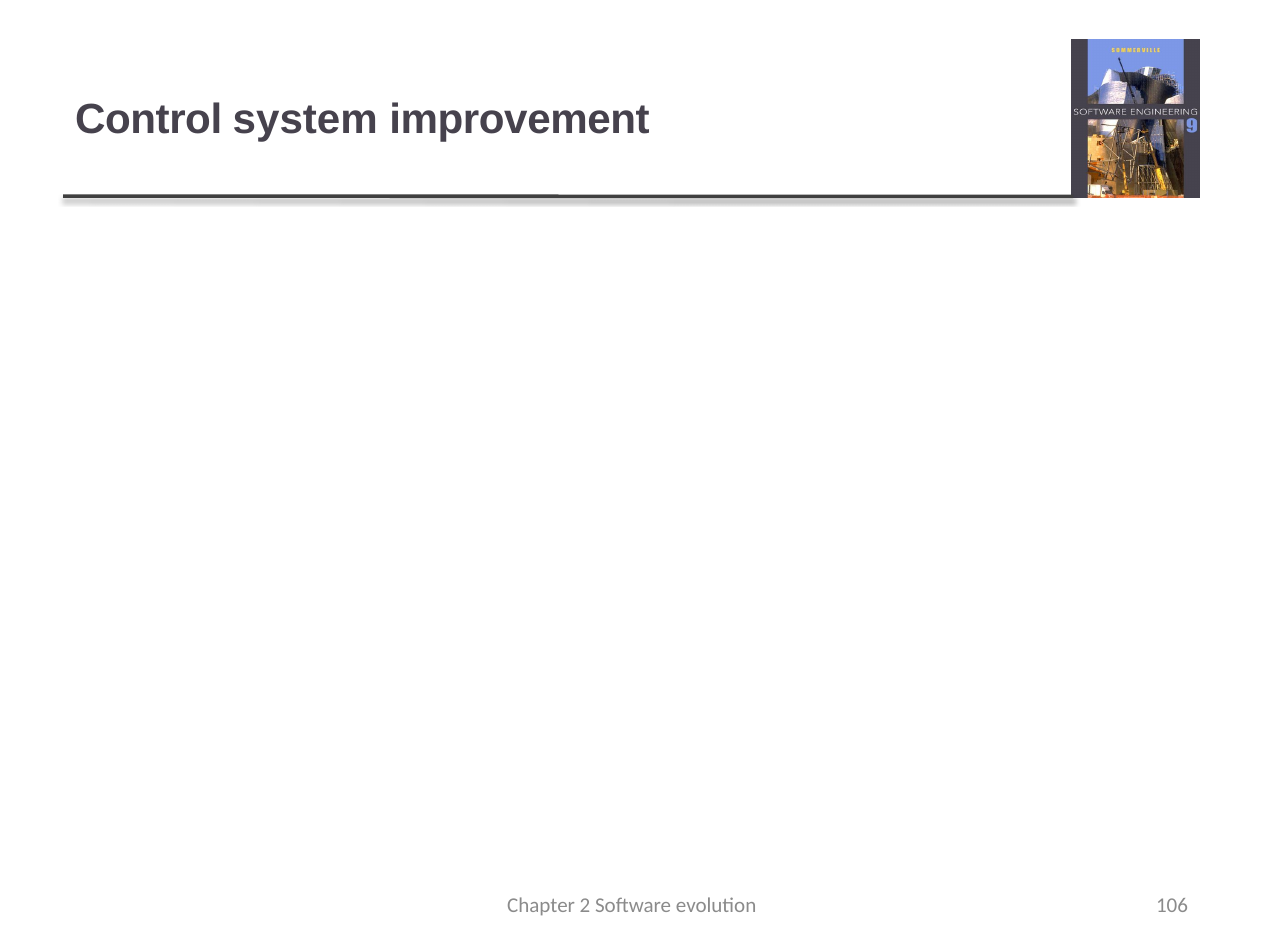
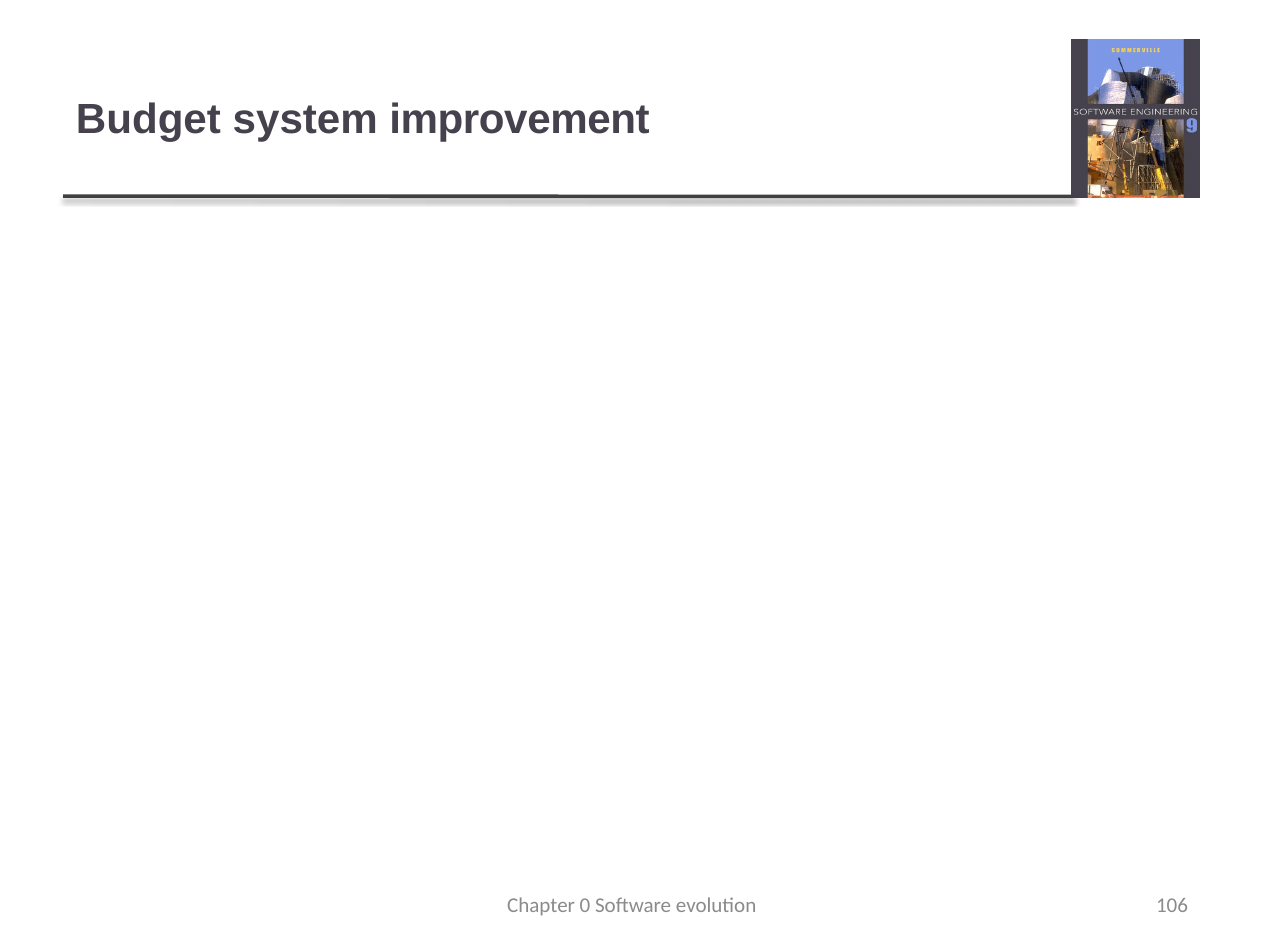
Control: Control -> Budget (148, 120)
2: 2 -> 0 (585, 905)
